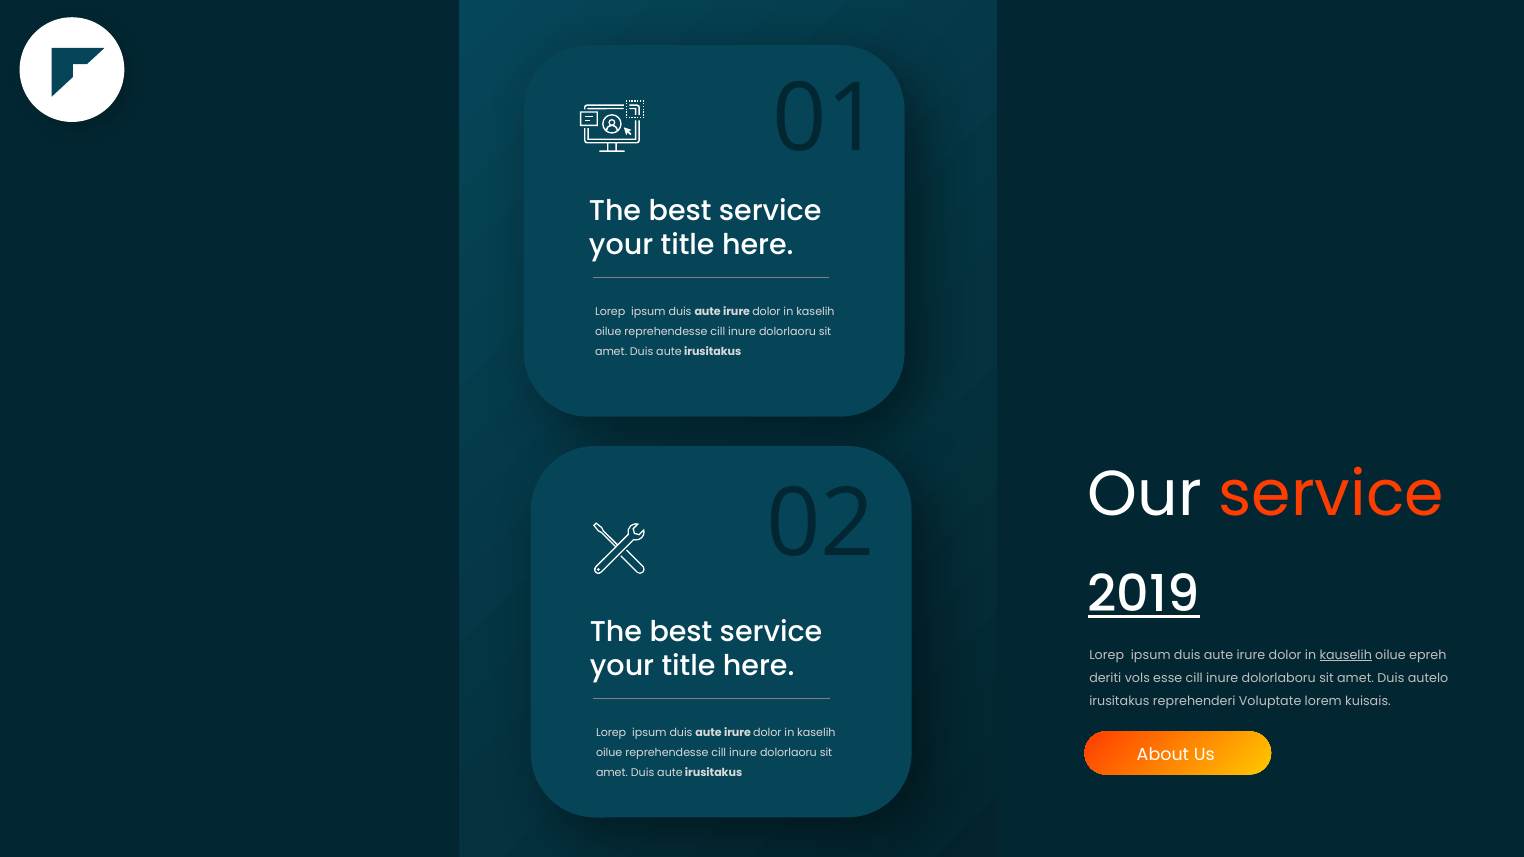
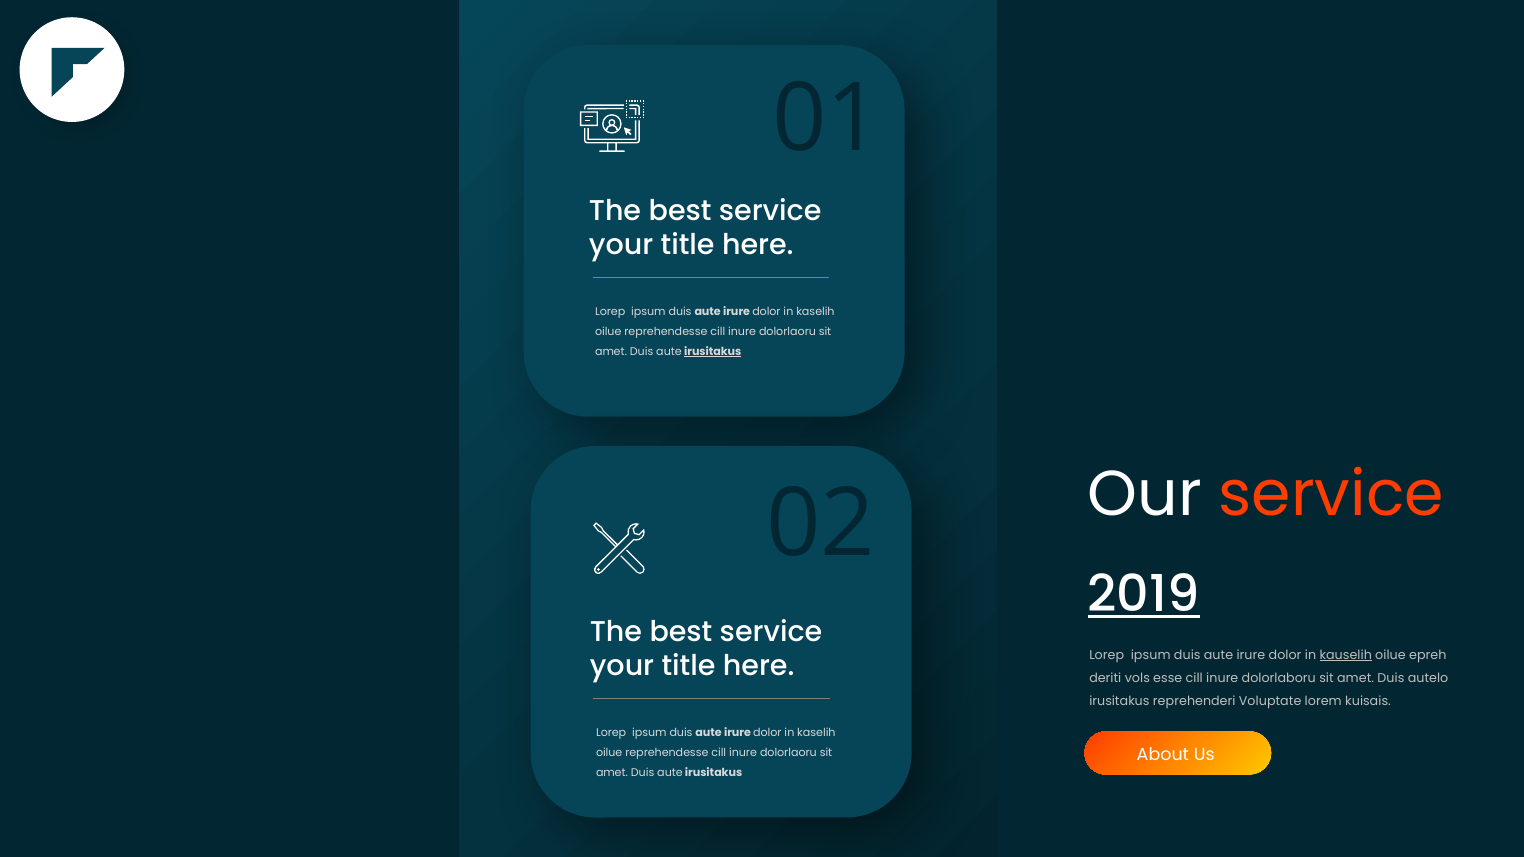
irusitakus underline: none -> present (713, 352)
